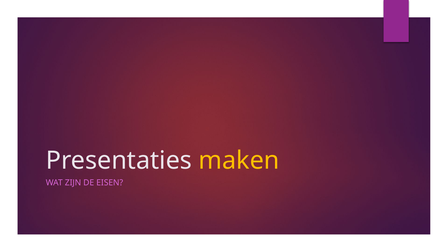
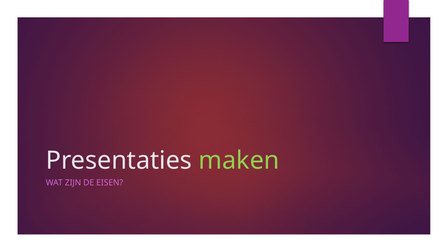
maken colour: yellow -> light green (239, 161)
